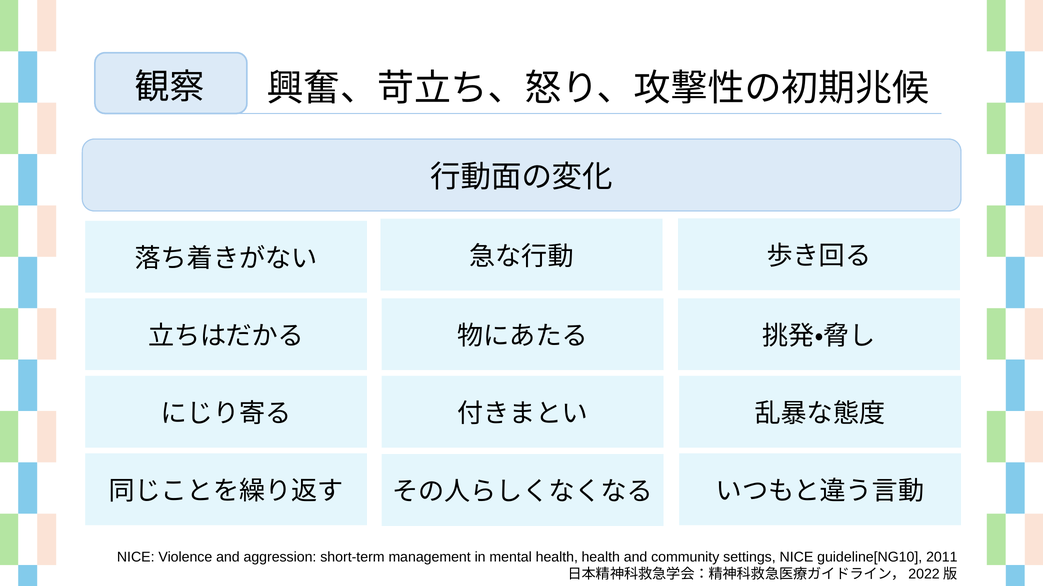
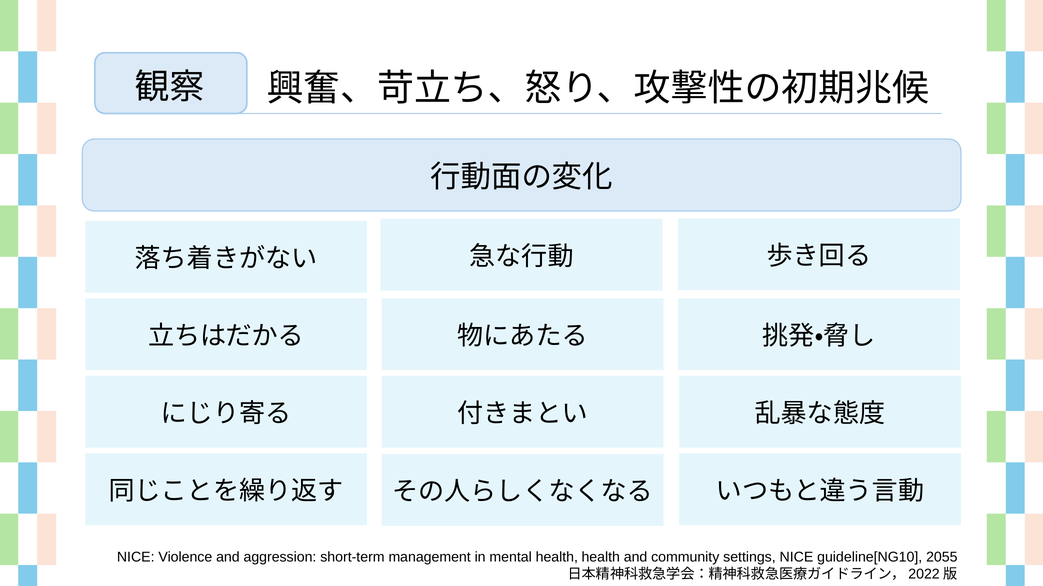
2011: 2011 -> 2055 (942, 558)
